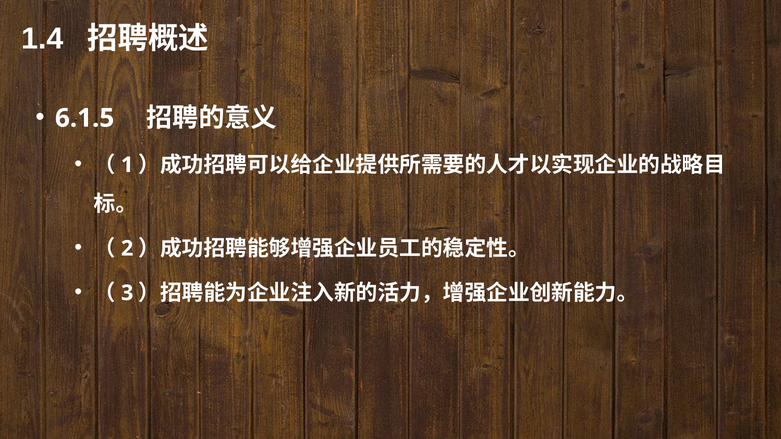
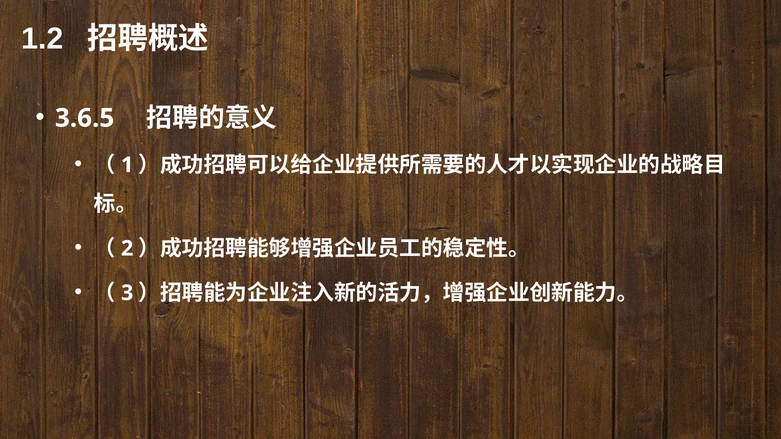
1.4: 1.4 -> 1.2 (42, 39)
6.1.5: 6.1.5 -> 3.6.5 (85, 118)
